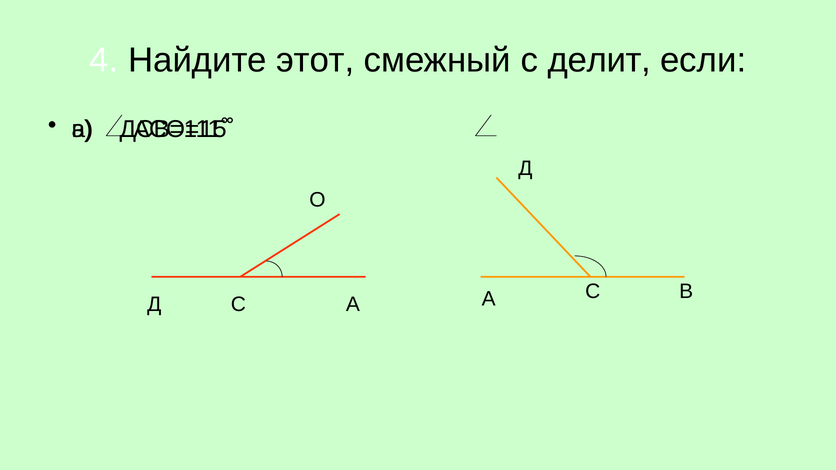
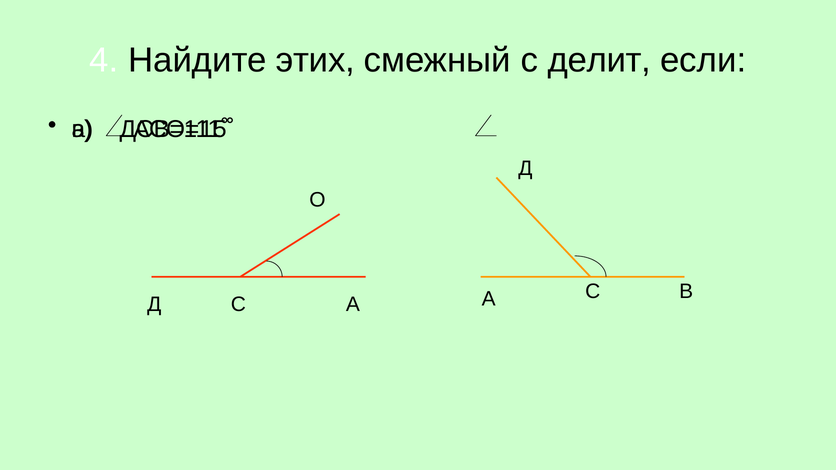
этот: этот -> этих (315, 60)
